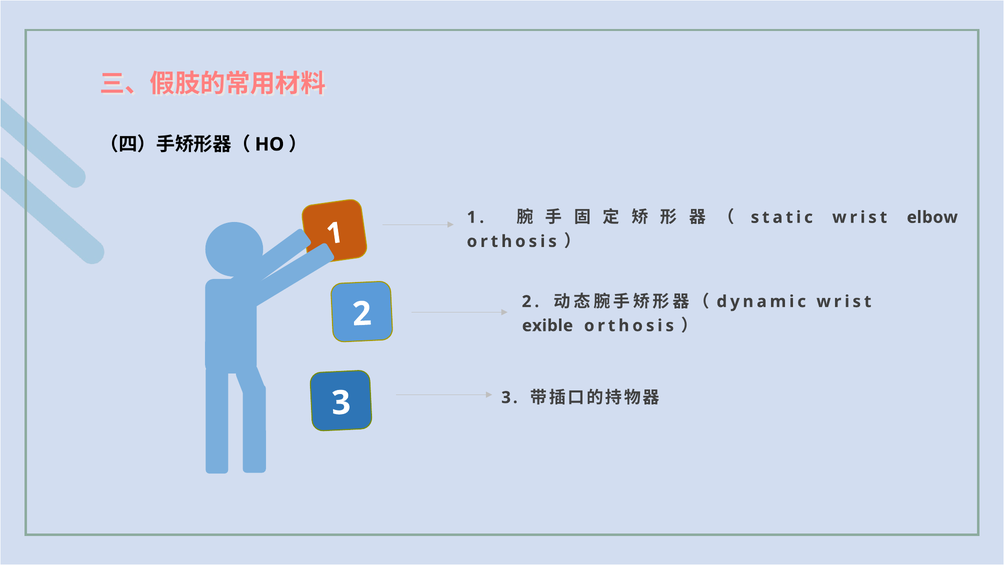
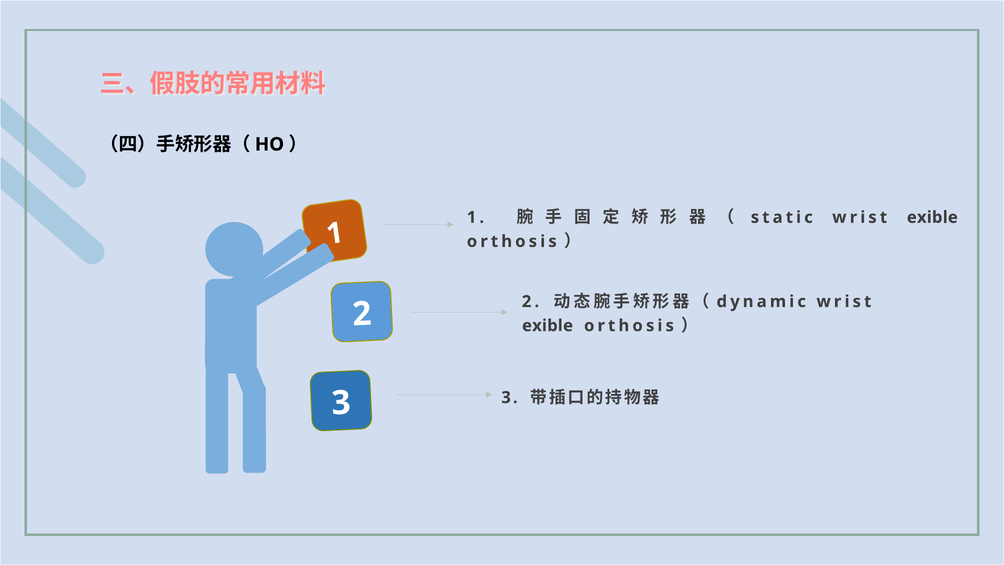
elbow: elbow -> exible (932, 217)
